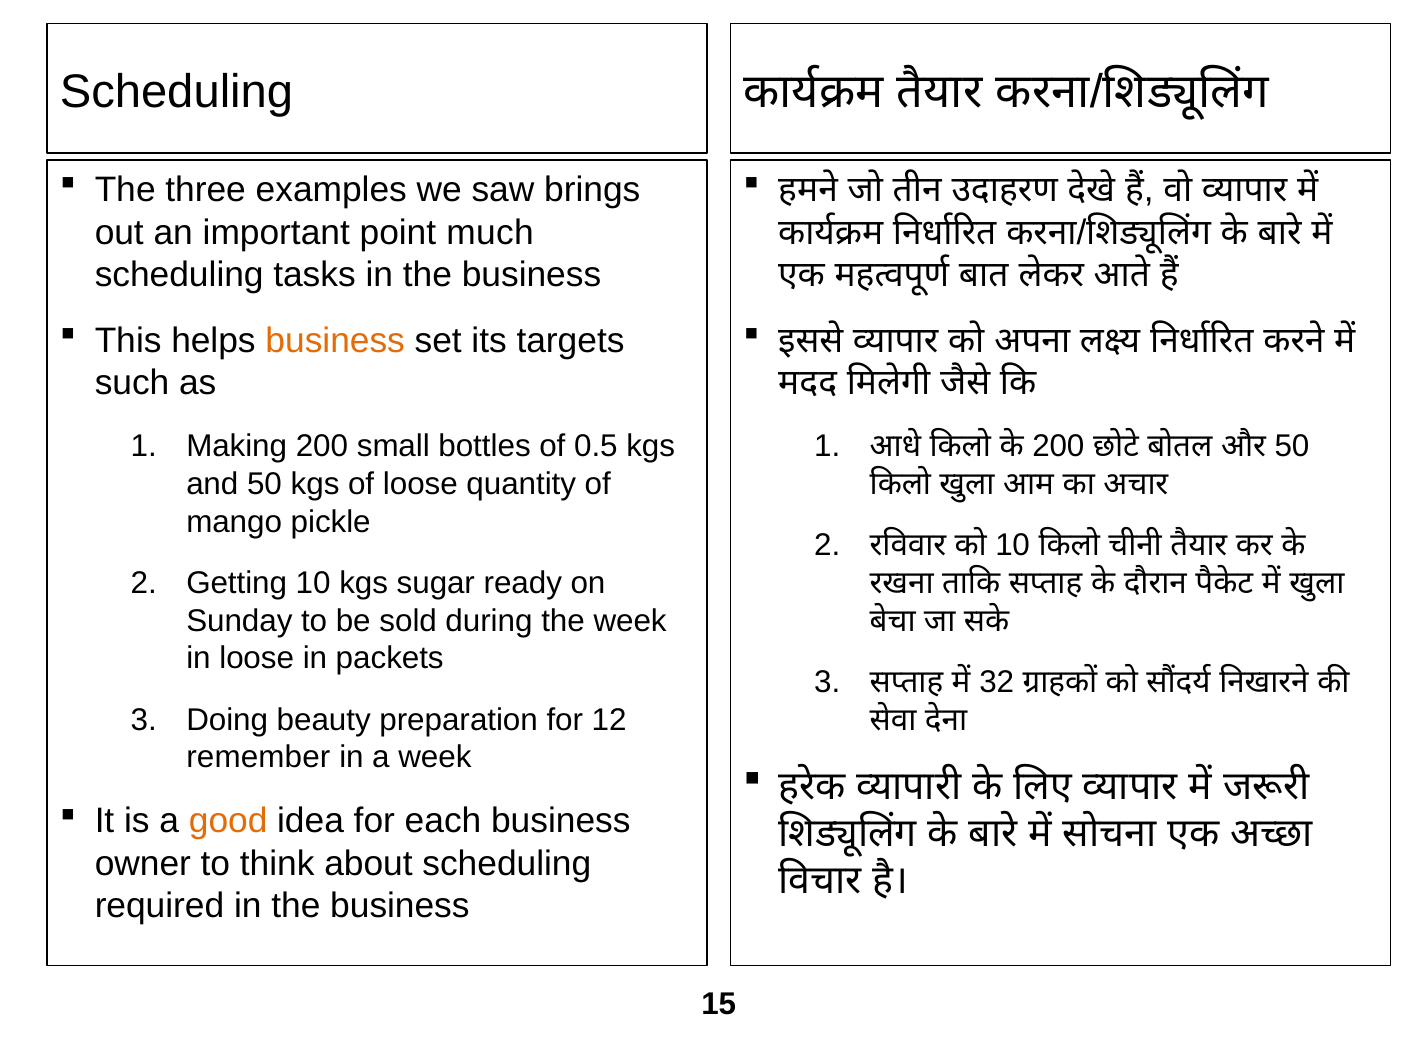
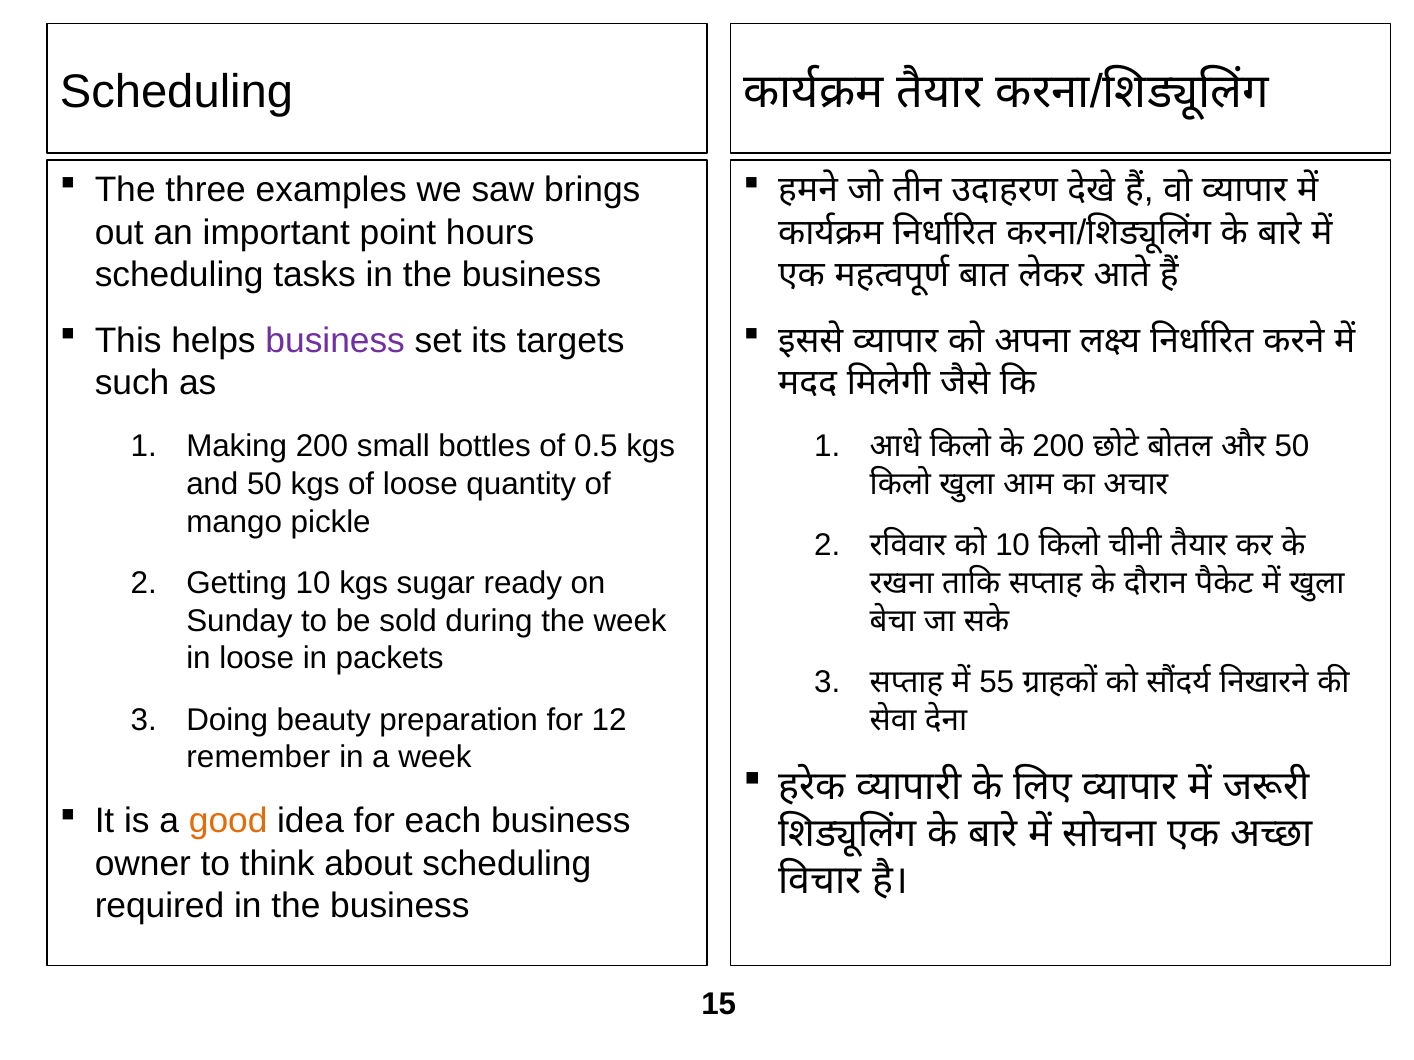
much: much -> hours (490, 233)
business colour: orange -> purple (335, 341)
32: 32 -> 55 (997, 682)
